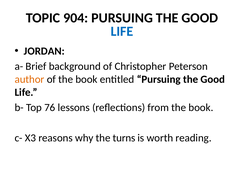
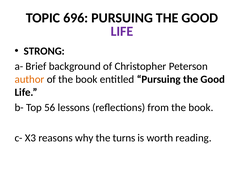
904: 904 -> 696 (76, 18)
LIFE colour: blue -> purple (122, 31)
JORDAN: JORDAN -> STRONG (44, 51)
76: 76 -> 56 (50, 108)
